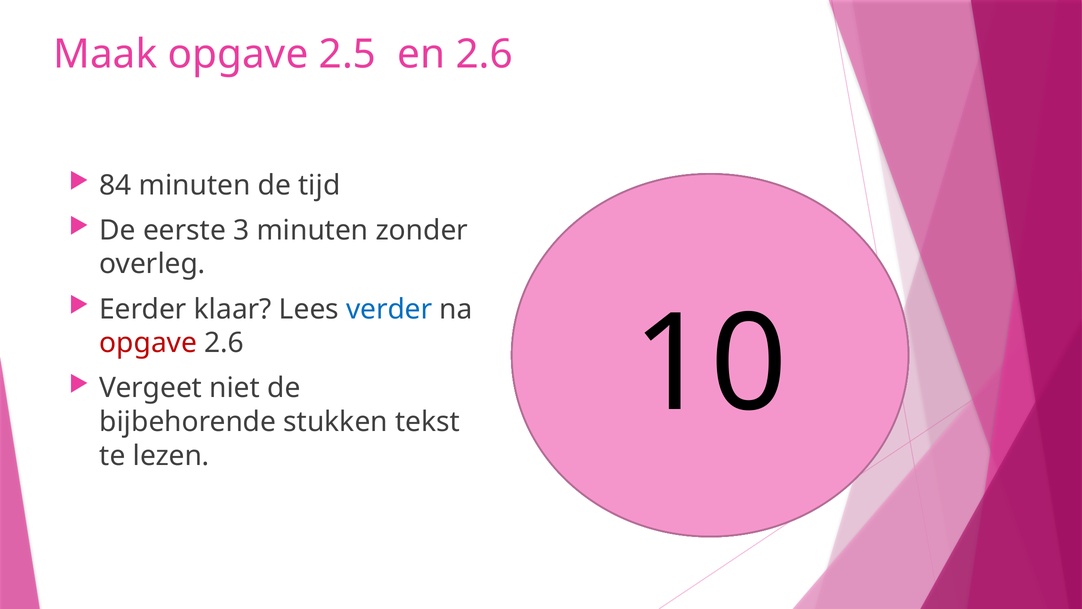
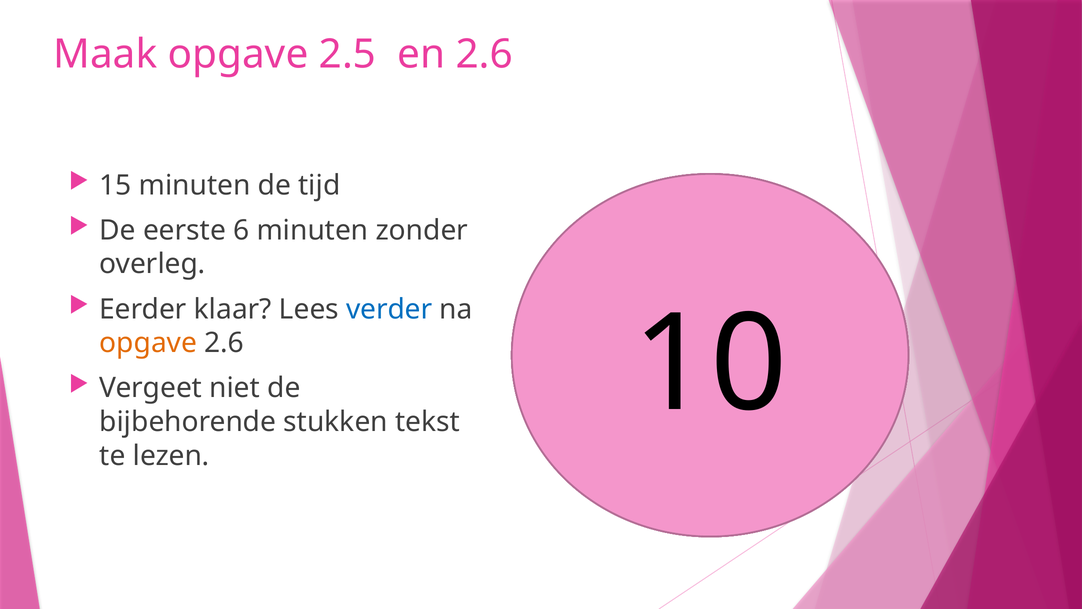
84: 84 -> 15 (116, 185)
3: 3 -> 6 (241, 230)
opgave colour: red -> orange (148, 343)
